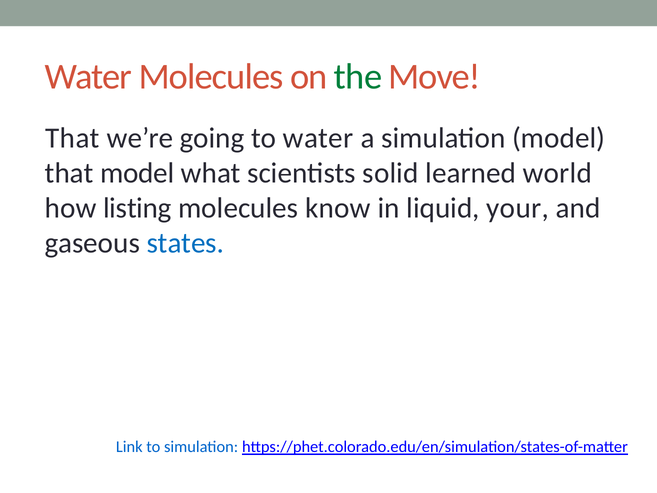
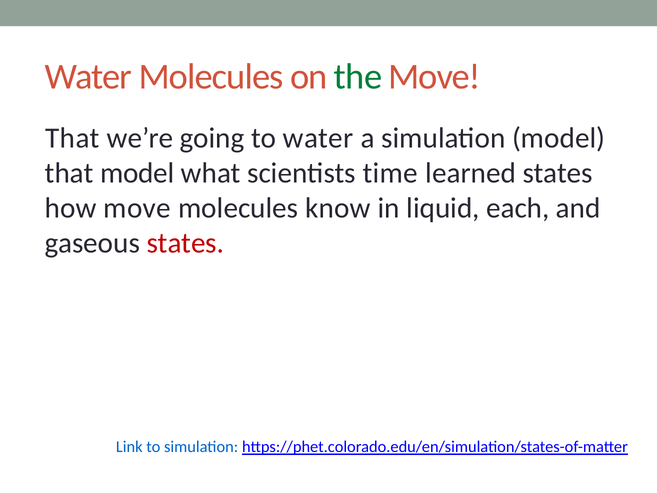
solid: solid -> time (390, 173)
learned world: world -> states (558, 173)
how listing: listing -> move (137, 208)
your: your -> each (518, 208)
states colour: blue -> red (185, 243)
